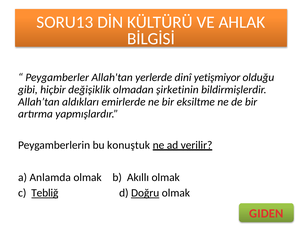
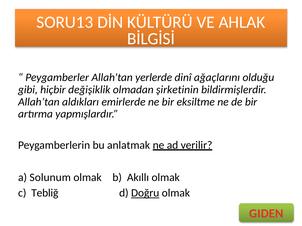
yetişmiyor: yetişmiyor -> ağaçlarını (217, 78)
konuştuk: konuştuk -> anlatmak (129, 145)
Anlamda: Anlamda -> Solunum (50, 178)
Tebliğ underline: present -> none (45, 193)
